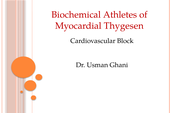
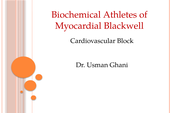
Thygesen: Thygesen -> Blackwell (124, 26)
